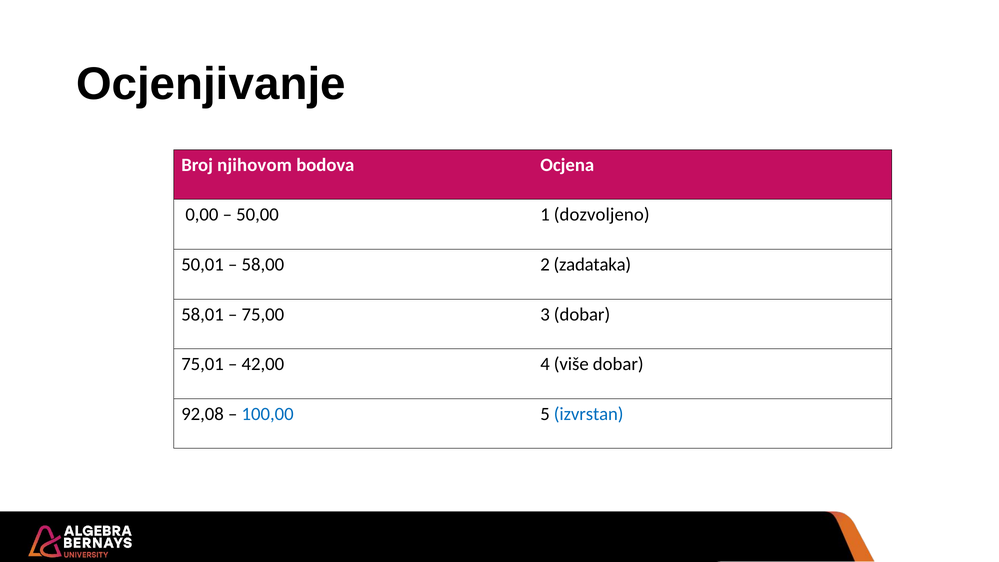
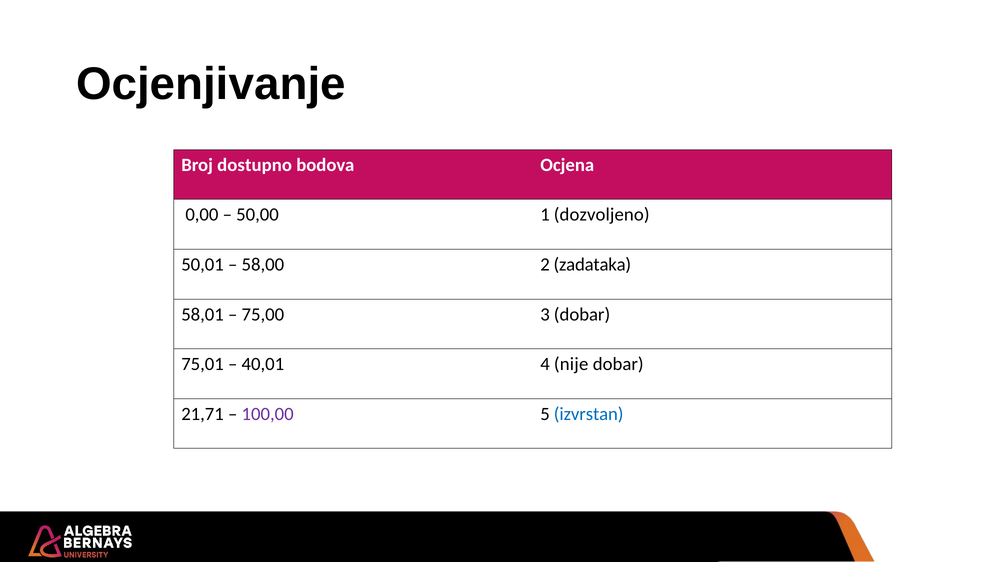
njihovom: njihovom -> dostupno (255, 165)
42,00: 42,00 -> 40,01 (263, 364)
više: više -> nije (571, 364)
92,08: 92,08 -> 21,71 (203, 414)
100,00 colour: blue -> purple (268, 414)
